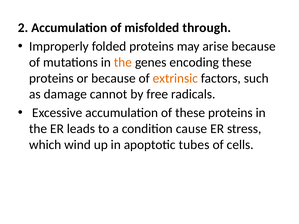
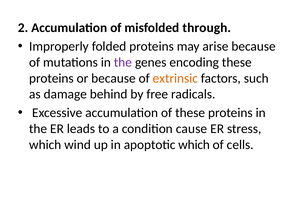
the colour: orange -> purple (123, 62)
cannot: cannot -> behind (109, 94)
apoptotic tubes: tubes -> which (194, 145)
